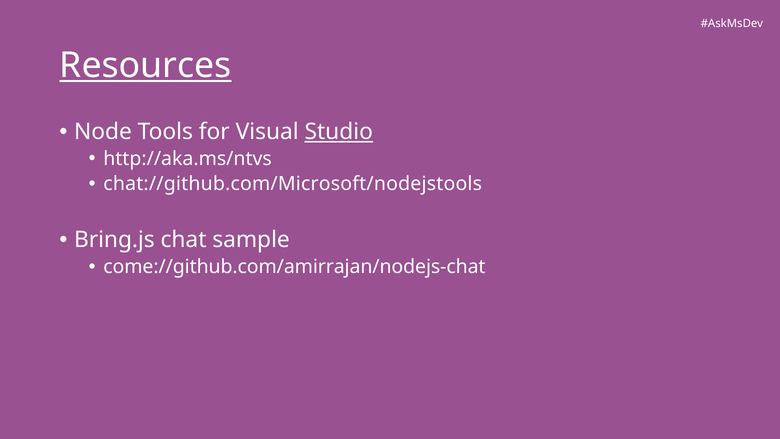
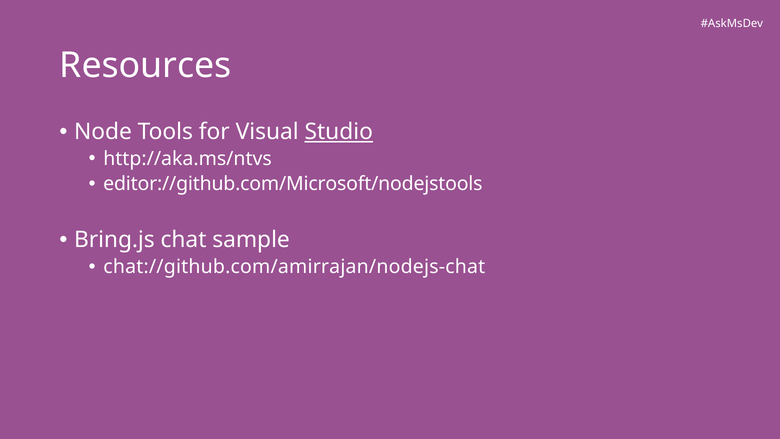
Resources underline: present -> none (145, 66)
chat://github.com/Microsoft/nodejstools: chat://github.com/Microsoft/nodejstools -> editor://github.com/Microsoft/nodejstools (293, 184)
come://github.com/amirrajan/nodejs-chat: come://github.com/amirrajan/nodejs-chat -> chat://github.com/amirrajan/nodejs-chat (294, 267)
